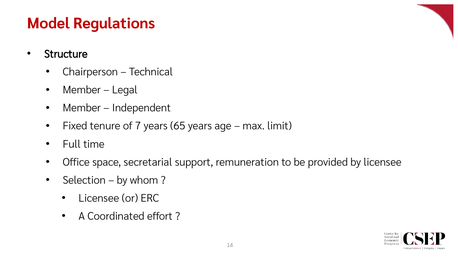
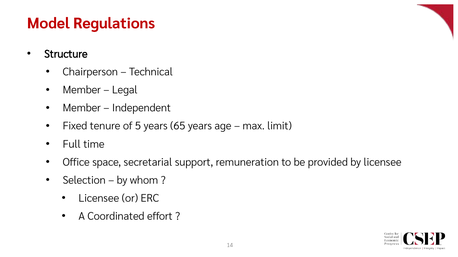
7: 7 -> 5 (138, 126)
